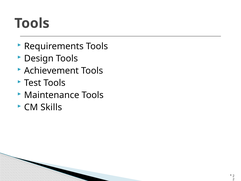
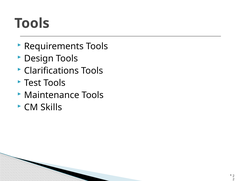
Achievement: Achievement -> Clarifications (51, 71)
